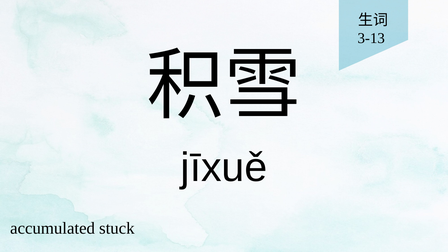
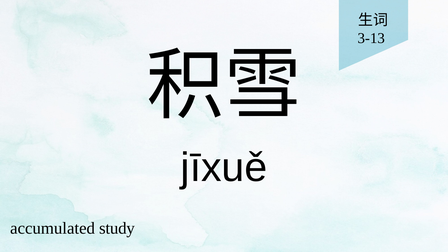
stuck: stuck -> study (117, 228)
